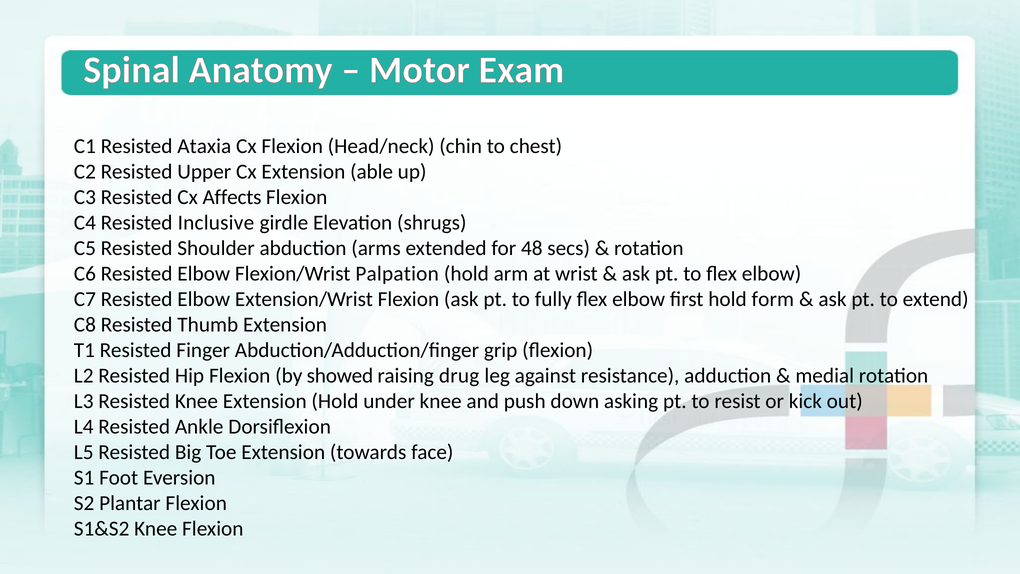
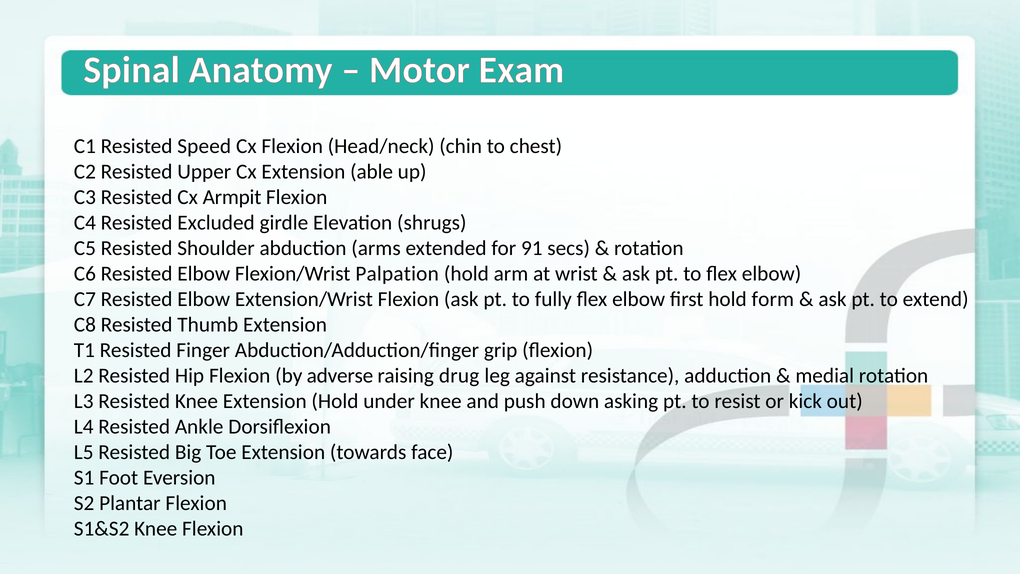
Ataxia: Ataxia -> Speed (204, 146)
Affects: Affects -> Armpit (232, 197)
Inclusive: Inclusive -> Excluded (216, 223)
48: 48 -> 91 (532, 248)
showed: showed -> adverse (340, 376)
